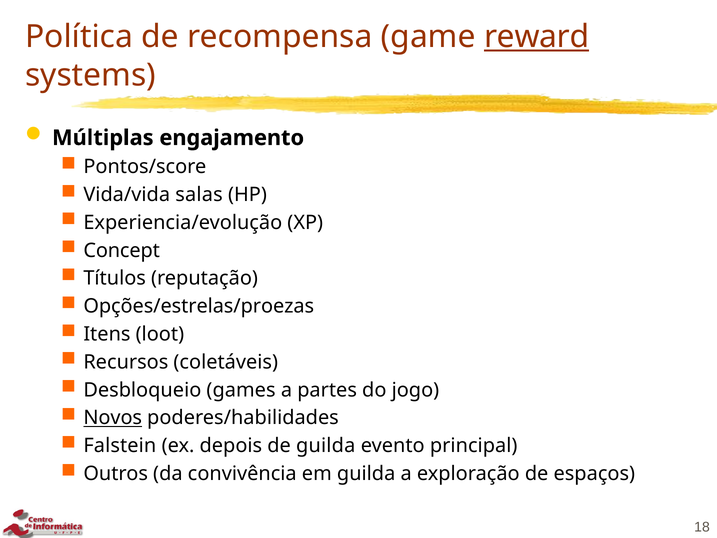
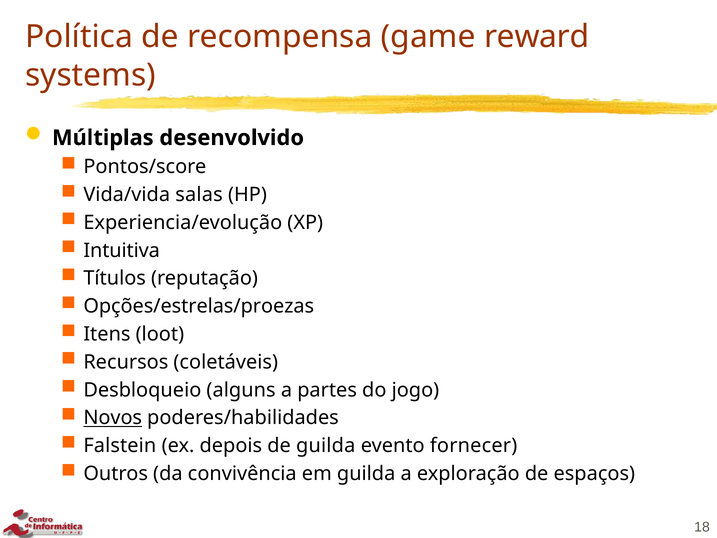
reward underline: present -> none (537, 37)
engajamento: engajamento -> desenvolvido (232, 138)
Concept: Concept -> Intuitiva (122, 250)
games: games -> alguns (241, 390)
principal: principal -> fornecer (474, 446)
